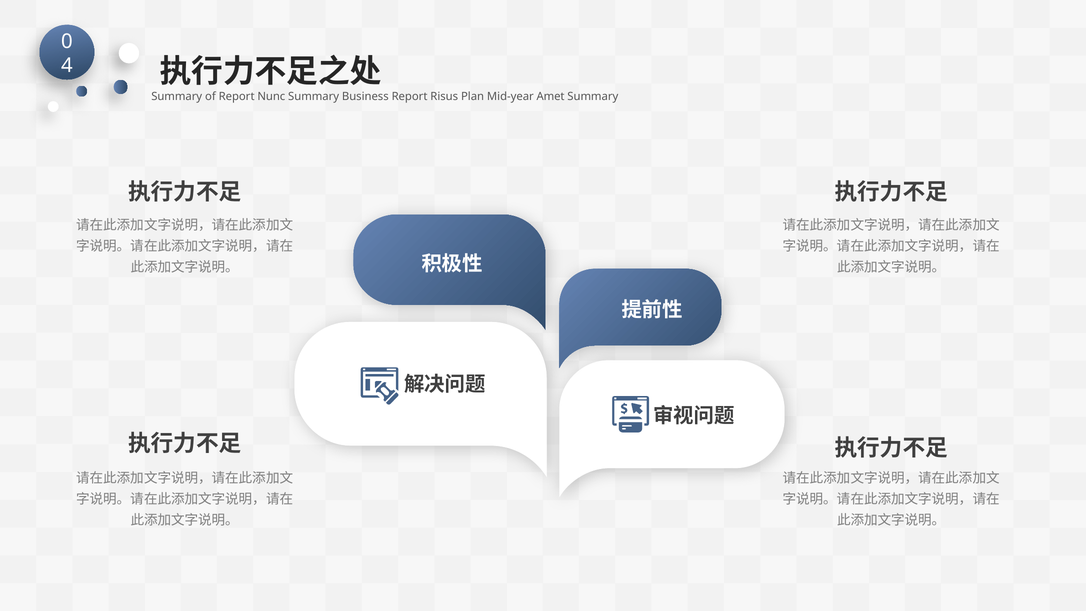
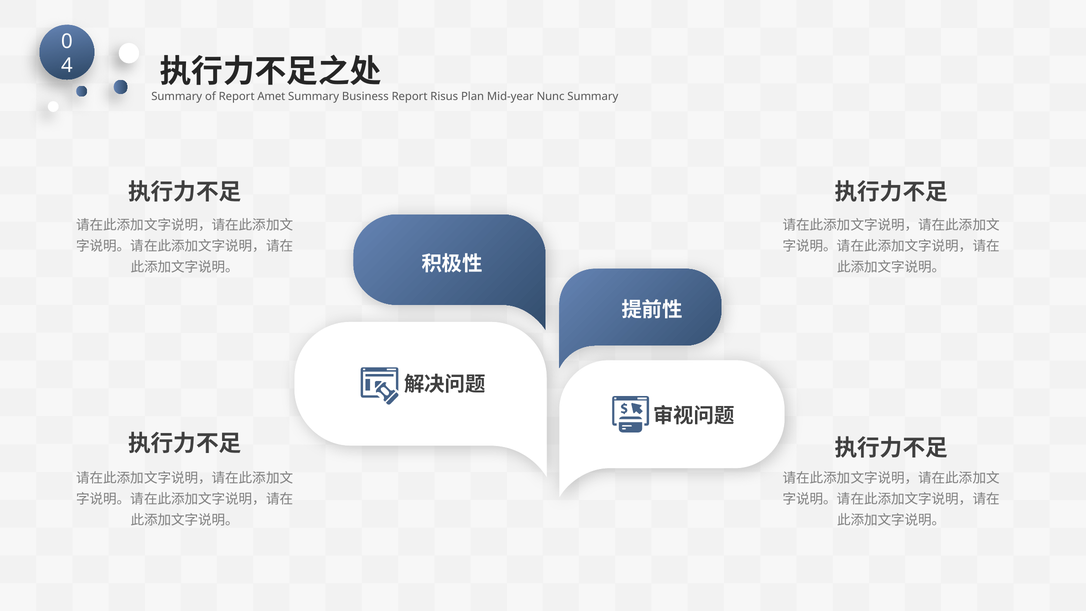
Nunc: Nunc -> Amet (271, 97)
Amet: Amet -> Nunc (551, 97)
